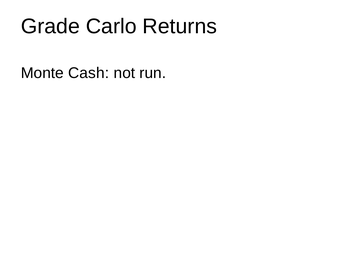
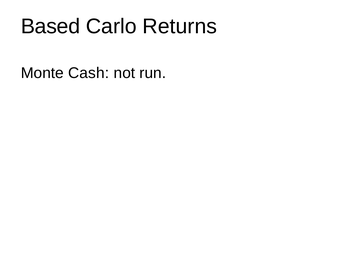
Grade: Grade -> Based (50, 26)
